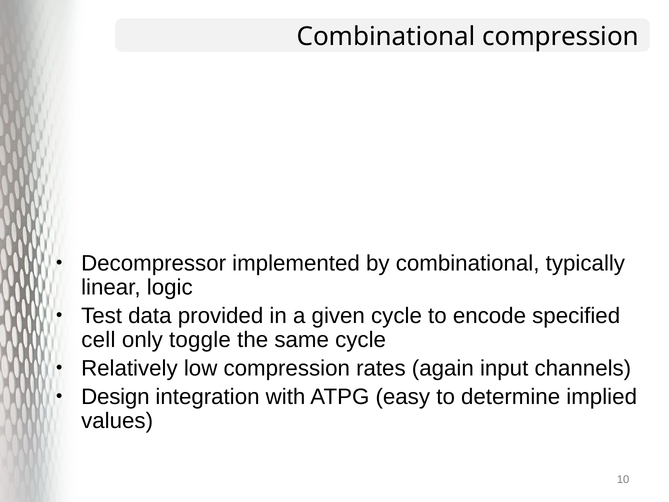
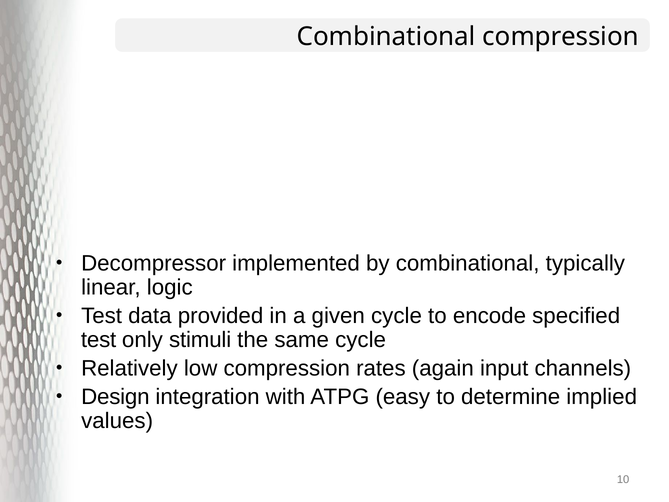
cell: cell -> test (99, 340)
toggle: toggle -> stimuli (200, 340)
